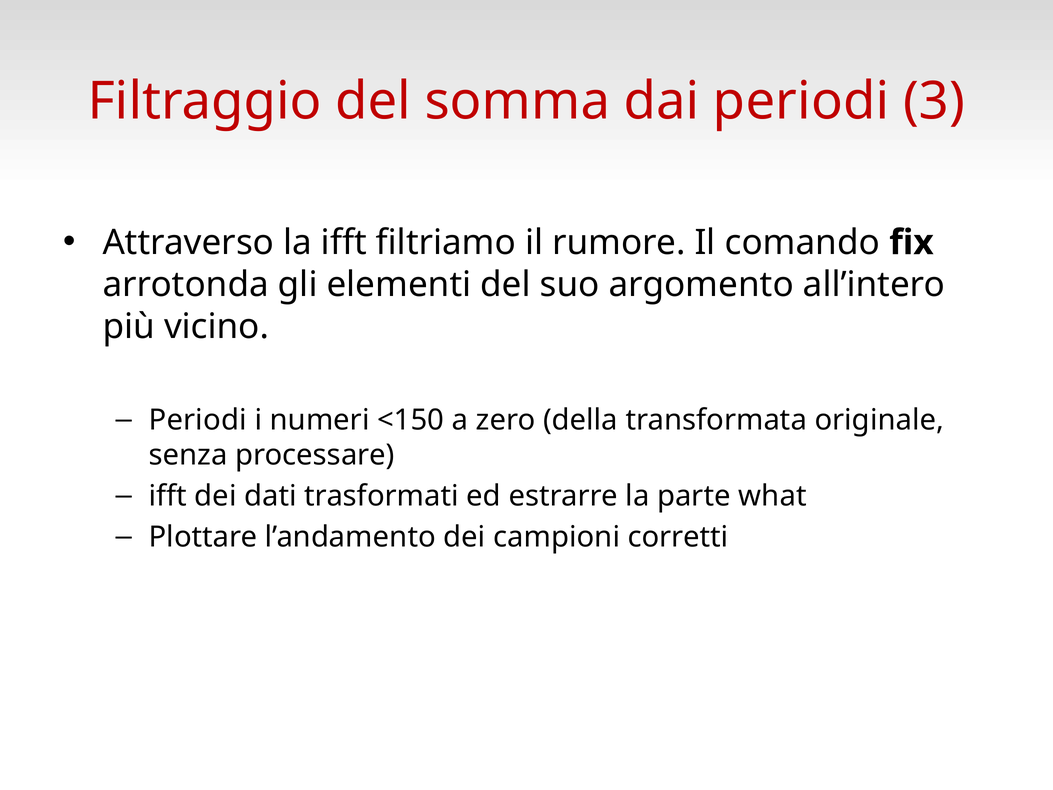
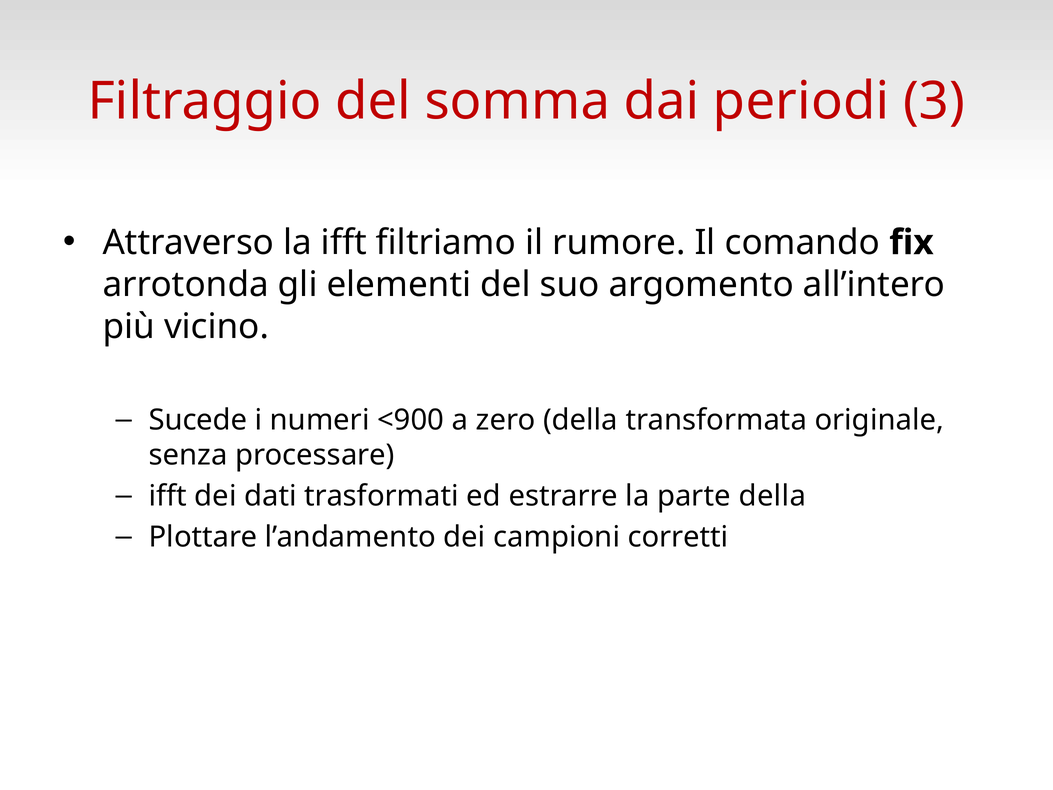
Periodi: Periodi -> Sucede (198, 420)
<150: <150 -> <900 (411, 420)
parte what: what -> della (772, 496)
